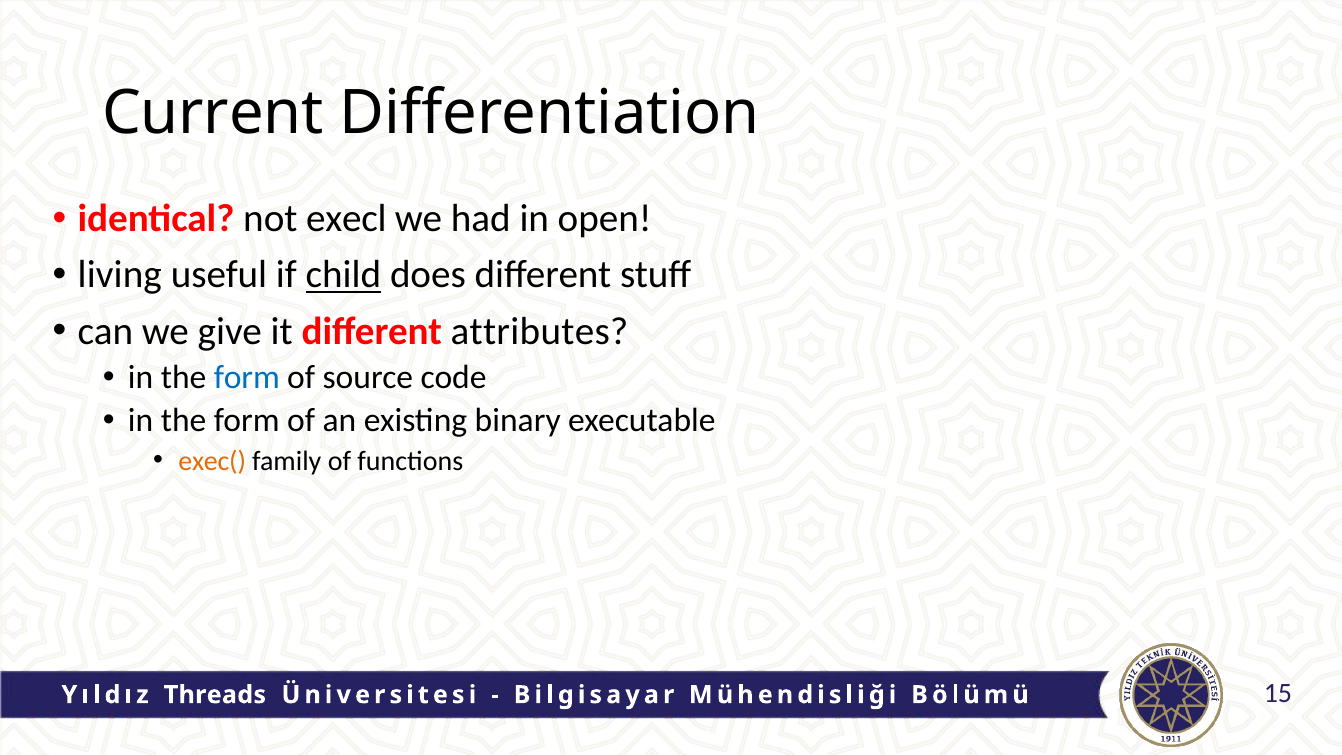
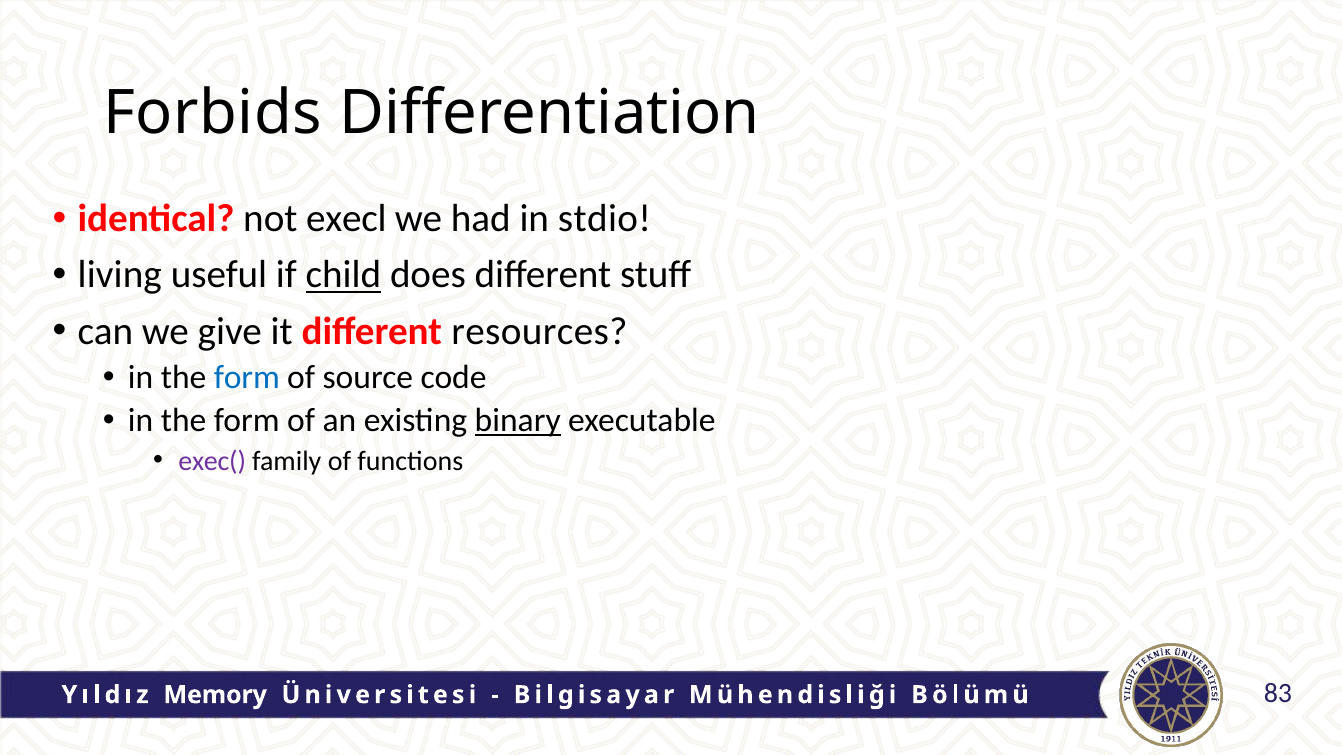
Current: Current -> Forbids (213, 113)
open: open -> stdio (605, 219)
attributes: attributes -> resources (539, 331)
binary underline: none -> present (518, 421)
exec( colour: orange -> purple (212, 461)
Threads: Threads -> Memory (215, 695)
15: 15 -> 83 (1278, 693)
